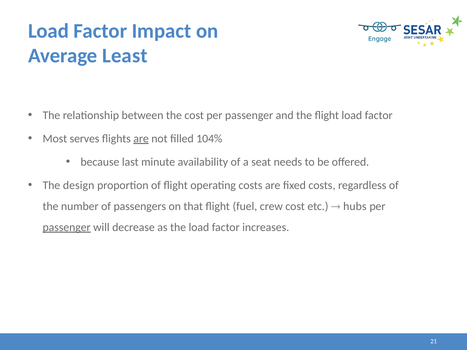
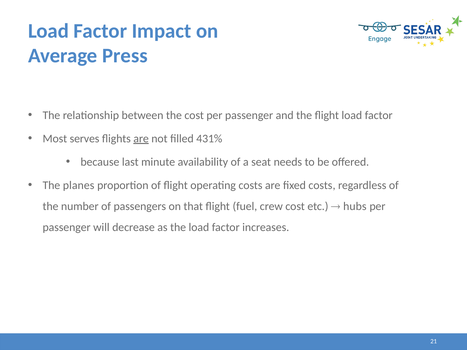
Least: Least -> Press (125, 56)
104%: 104% -> 431% (209, 139)
design: design -> planes (79, 185)
passenger underline: present -> none (67, 227)
